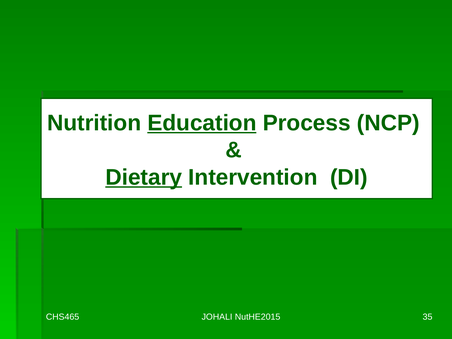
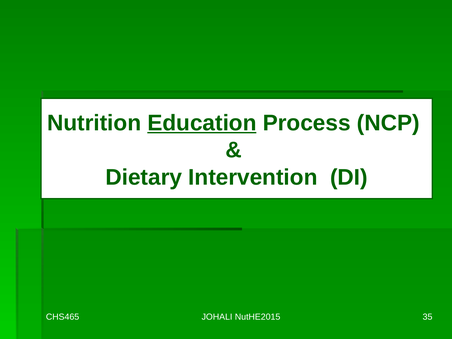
Dietary underline: present -> none (144, 177)
